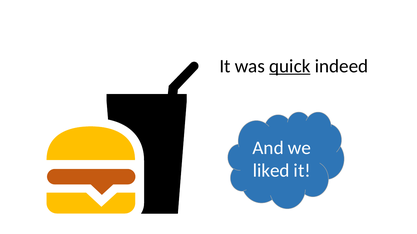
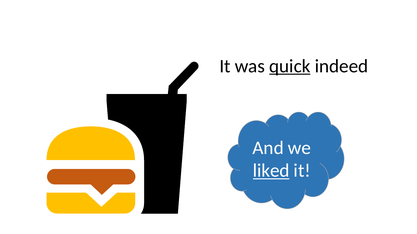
liked underline: none -> present (271, 171)
